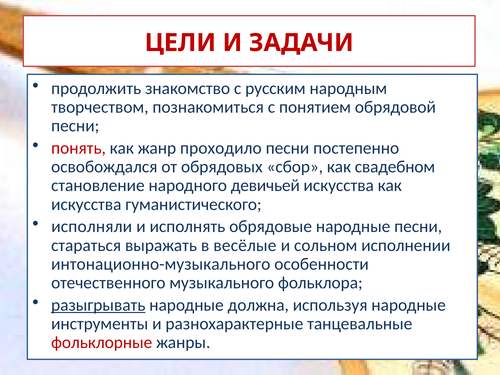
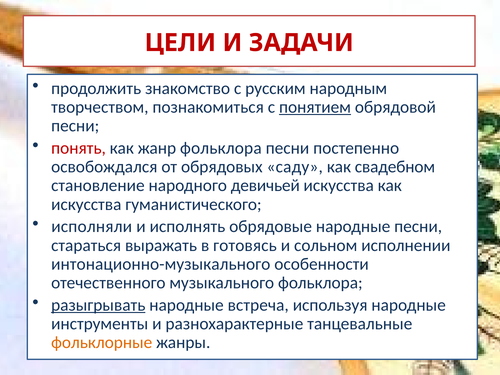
понятием underline: none -> present (315, 107)
жанр проходило: проходило -> фольклора (221, 148)
сбор: сбор -> саду (295, 167)
весёлые: весёлые -> готовясь (245, 245)
должна: должна -> встреча (258, 305)
фольклорные colour: red -> orange (102, 342)
